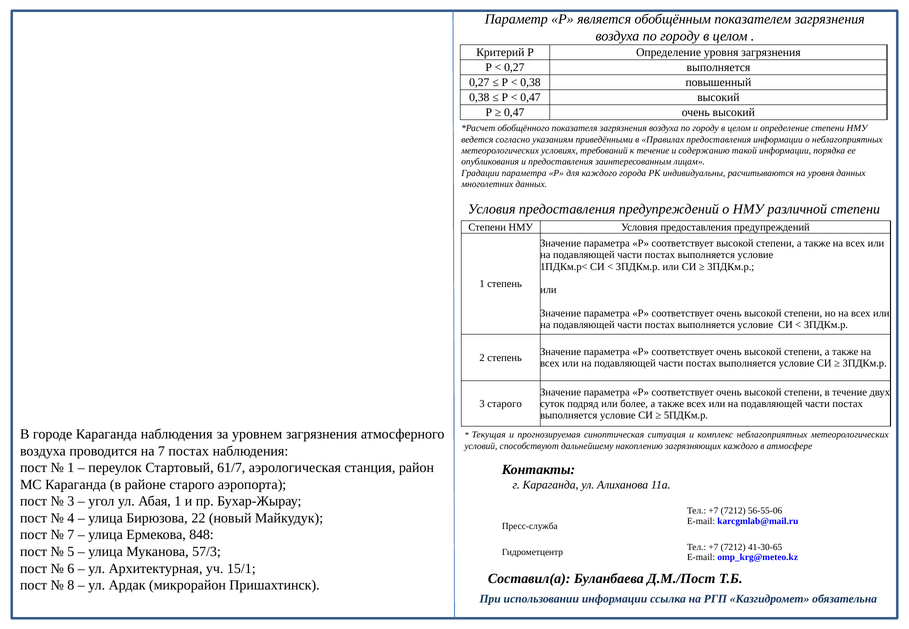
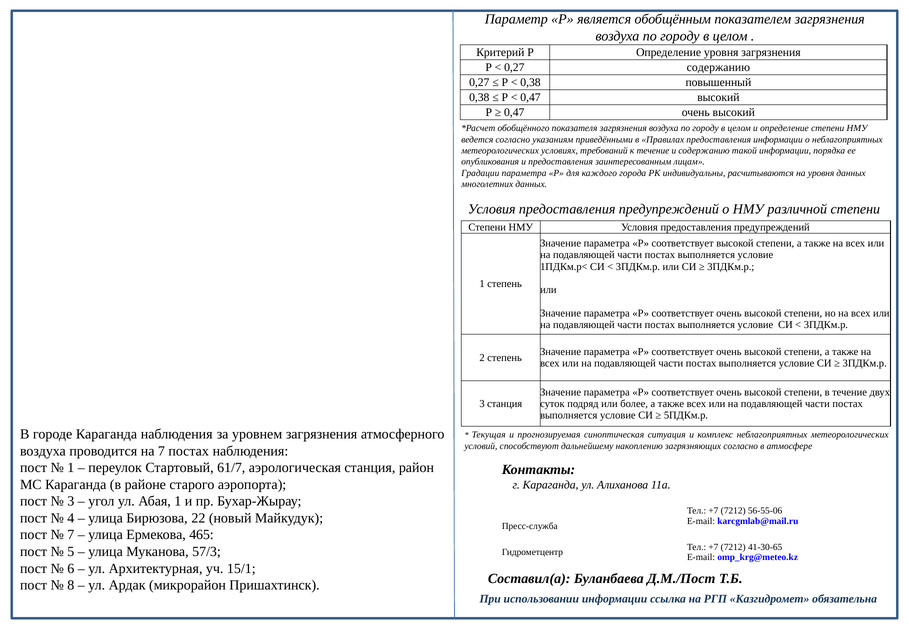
0,27 выполняется: выполняется -> содержанию (718, 67)
3 старого: старого -> станция (505, 404)
загрязняющих каждого: каждого -> согласно (741, 446)
848: 848 -> 465 (201, 535)
